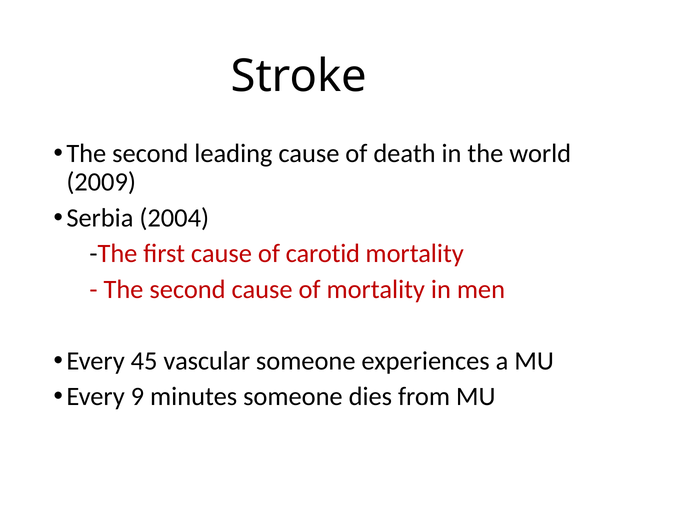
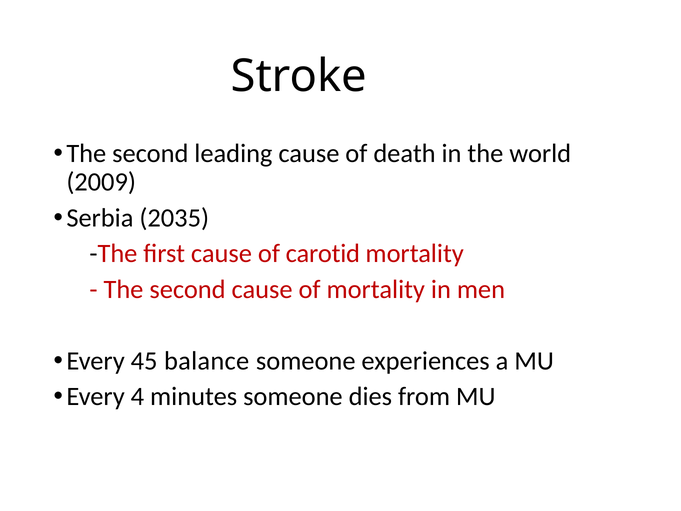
2004: 2004 -> 2035 (174, 218)
vascular: vascular -> balance (207, 361)
9: 9 -> 4 (137, 396)
